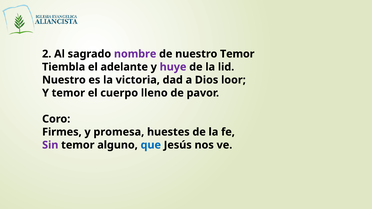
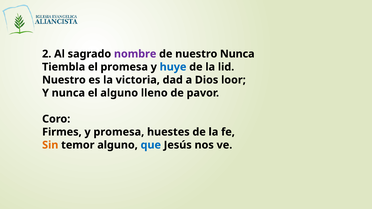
nuestro Temor: Temor -> Nunca (237, 54)
el adelante: adelante -> promesa (124, 67)
huye colour: purple -> blue (173, 67)
Y temor: temor -> nunca (68, 93)
el cuerpo: cuerpo -> alguno (119, 93)
Sin colour: purple -> orange (50, 145)
